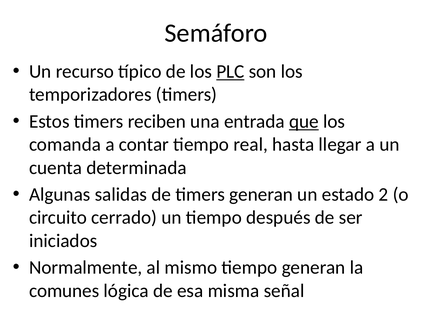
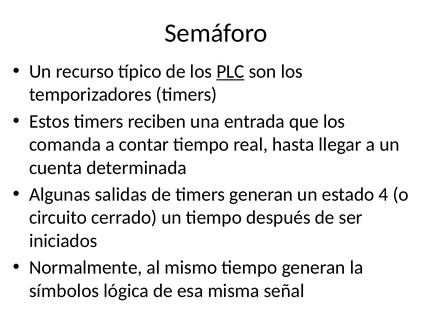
que underline: present -> none (304, 122)
2: 2 -> 4 (384, 195)
comunes: comunes -> símbolos (64, 291)
